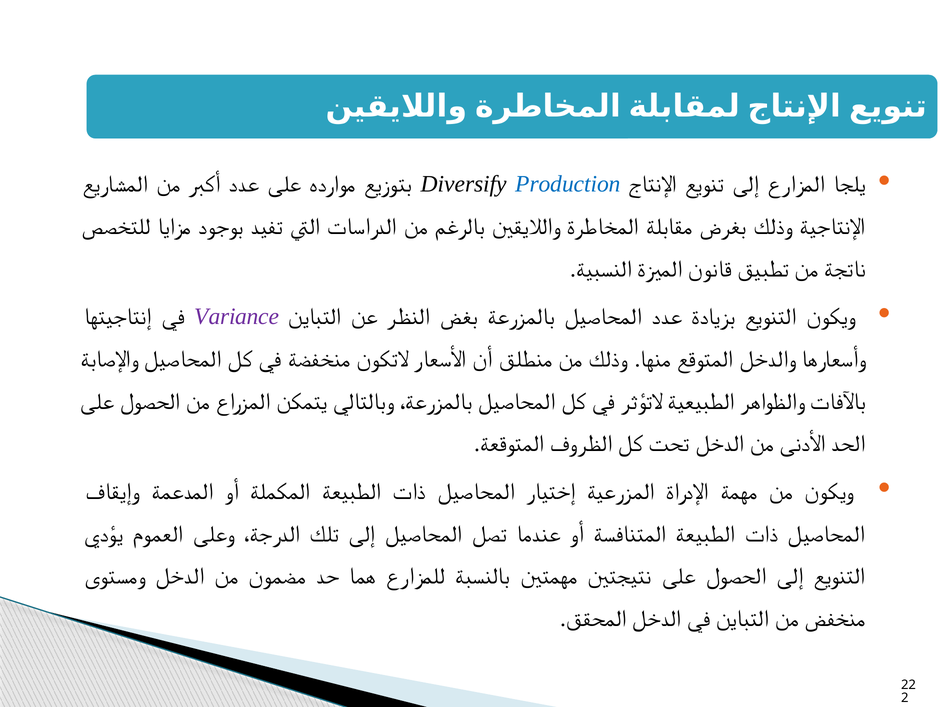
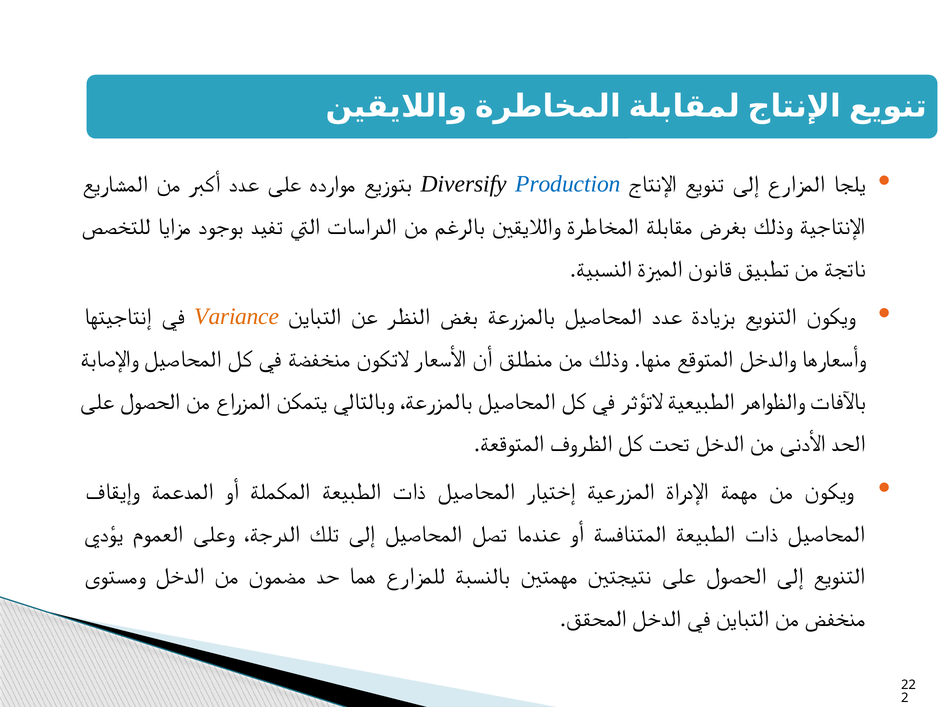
Variance colour: purple -> orange (237, 317)
